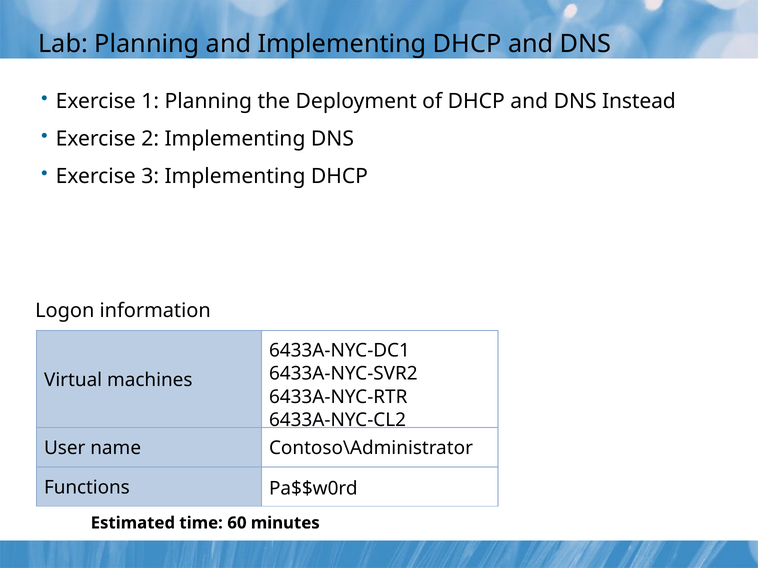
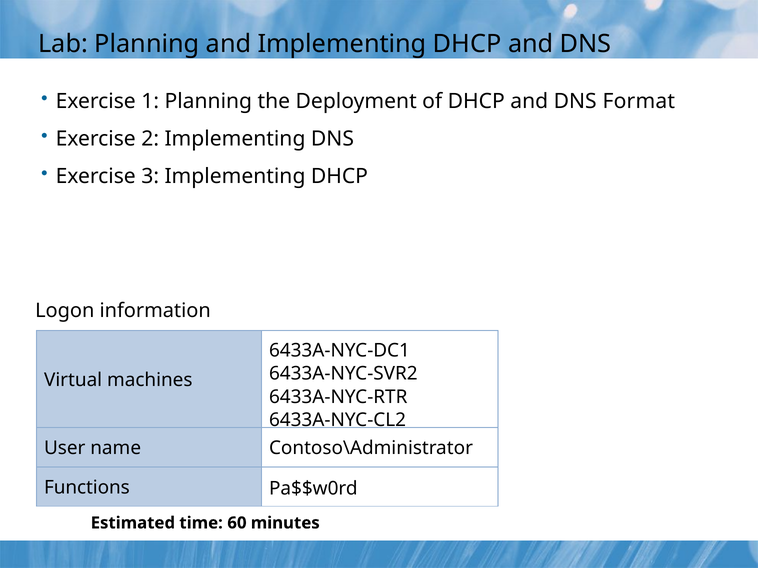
Instead: Instead -> Format (639, 101)
